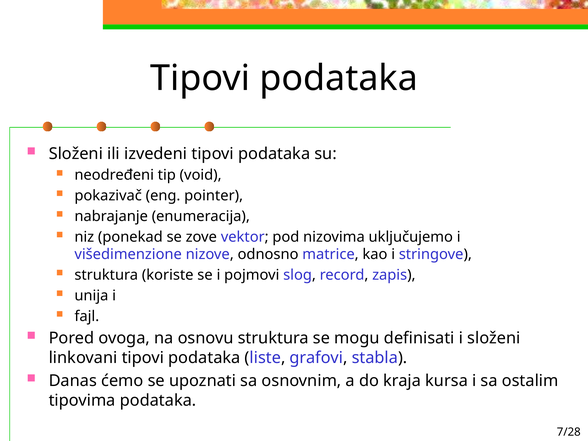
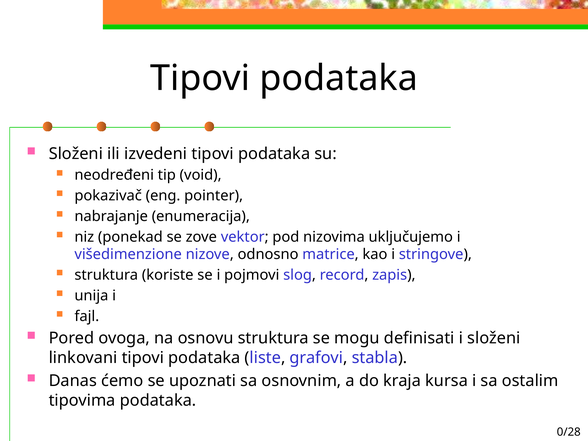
7/28: 7/28 -> 0/28 (569, 432)
